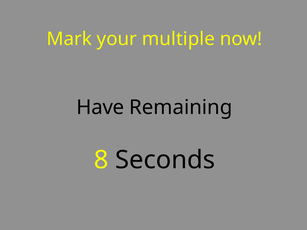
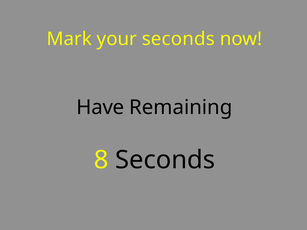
your multiple: multiple -> seconds (178, 39)
